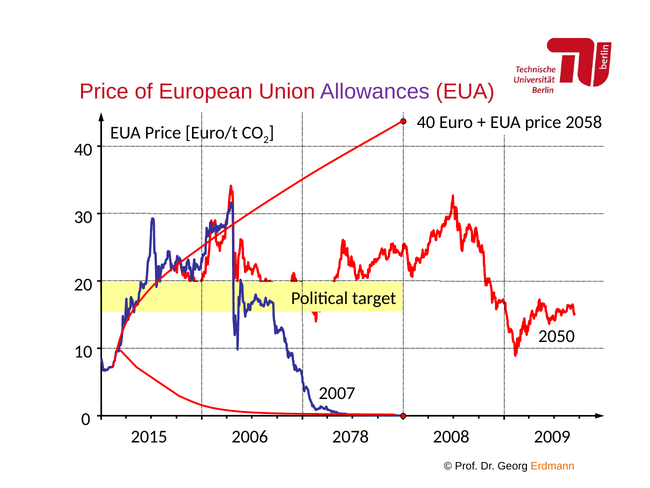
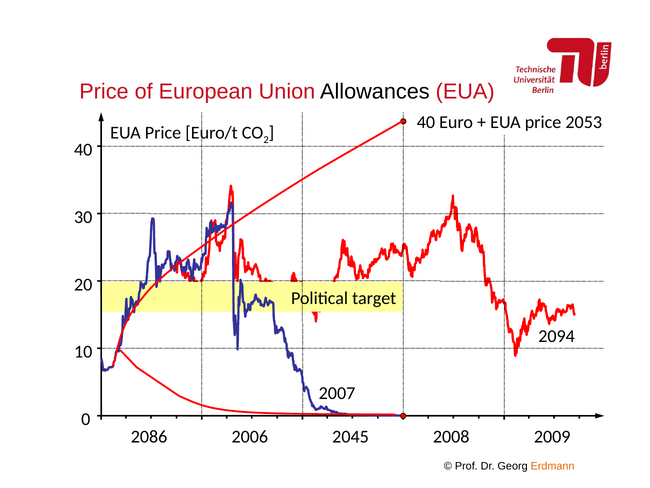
Allowances colour: purple -> black (375, 91)
2058: 2058 -> 2053 (584, 122)
2050: 2050 -> 2094 (557, 336)
2015: 2015 -> 2086 (149, 436)
2078: 2078 -> 2045 (351, 436)
